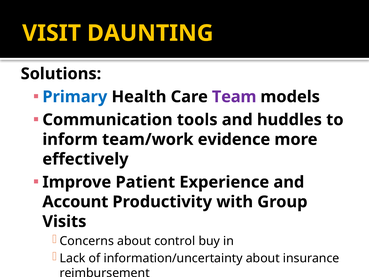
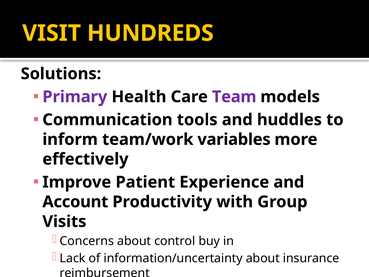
DAUNTING: DAUNTING -> HUNDREDS (150, 33)
Primary colour: blue -> purple (75, 97)
evidence: evidence -> variables (234, 139)
